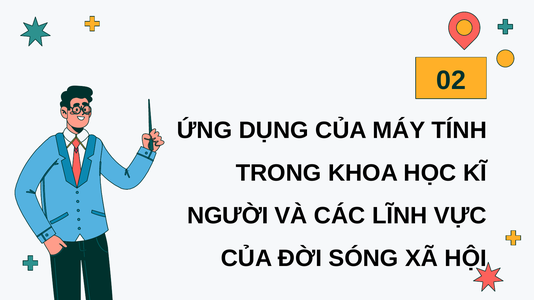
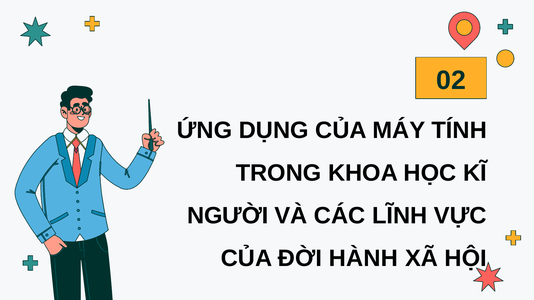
SÓNG: SÓNG -> HÀNH (363, 259)
